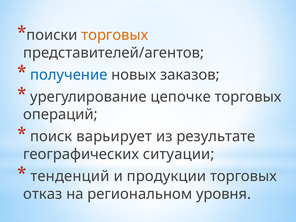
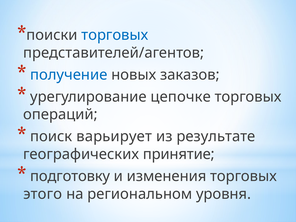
торговых colour: orange -> blue (115, 35)
ситуации: ситуации -> принятие (179, 154)
тенденций: тенденций -> подготовку (70, 176)
продукции: продукции -> изменения (167, 176)
отказ: отказ -> этого (43, 194)
